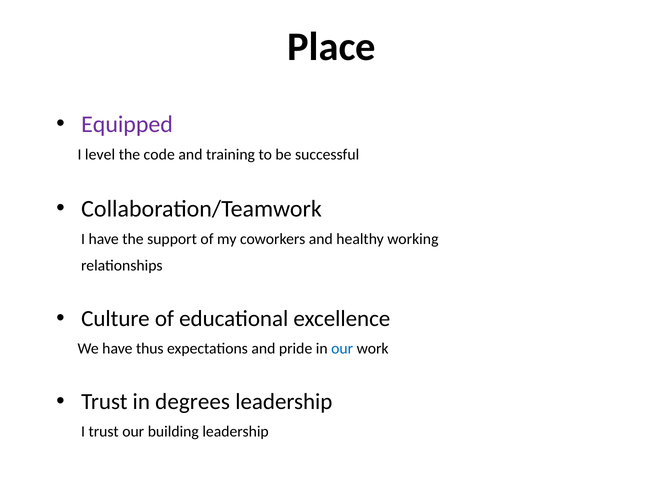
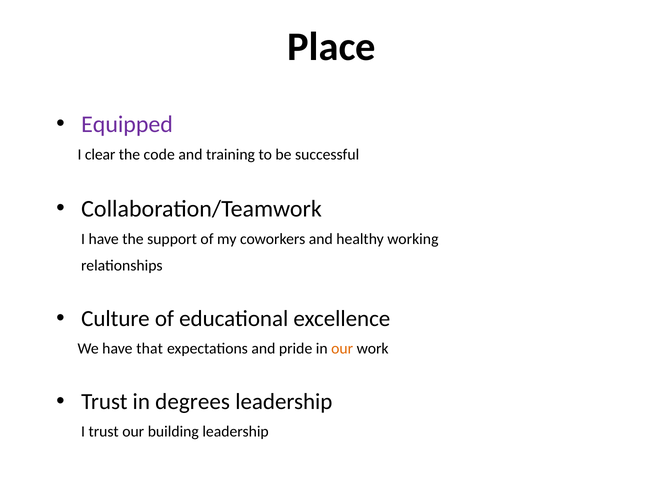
level: level -> clear (100, 155)
thus: thus -> that (150, 349)
our colour: blue -> orange (342, 349)
